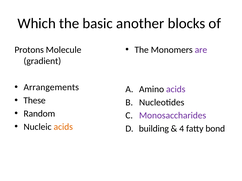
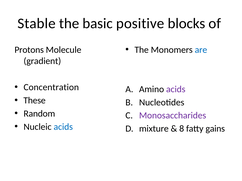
Which: Which -> Stable (37, 23)
another: another -> positive (140, 23)
are colour: purple -> blue (201, 50)
Arrangements: Arrangements -> Concentration (51, 88)
acids colour: orange -> blue (63, 127)
building: building -> mixture (154, 129)
4: 4 -> 8 (182, 129)
bond: bond -> gains (215, 129)
